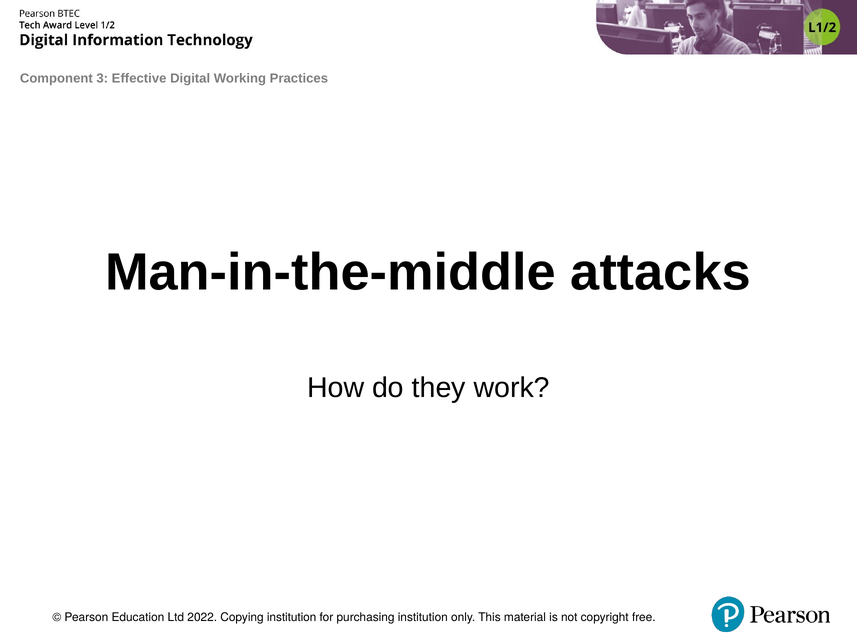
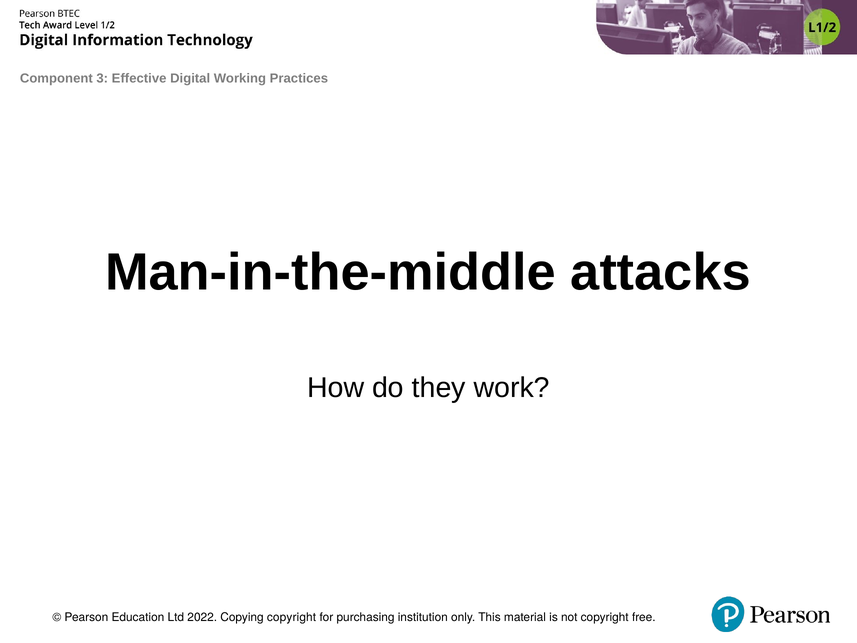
Copying institution: institution -> copyright (292, 617)
